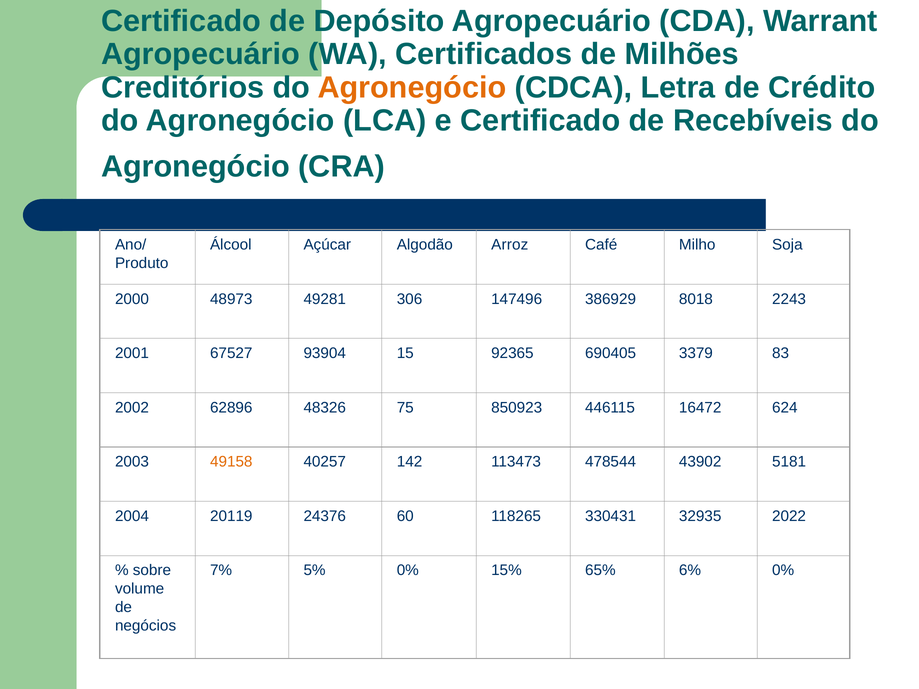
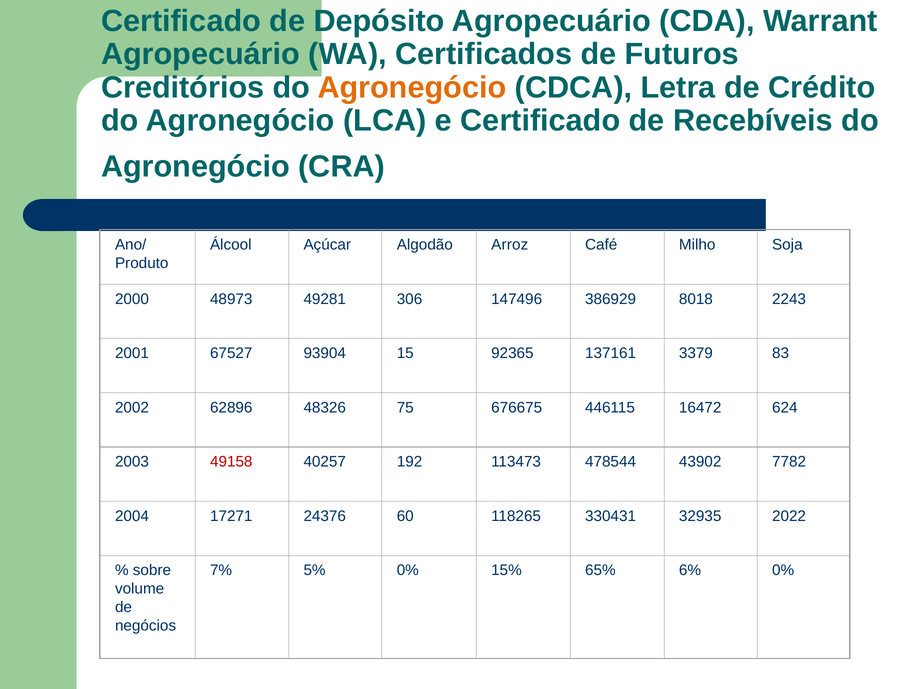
Milhões: Milhões -> Futuros (682, 54)
690405: 690405 -> 137161 (611, 353)
850923: 850923 -> 676675 (517, 408)
49158 colour: orange -> red (231, 462)
142: 142 -> 192 (410, 462)
5181: 5181 -> 7782 (789, 462)
20119: 20119 -> 17271 (231, 516)
